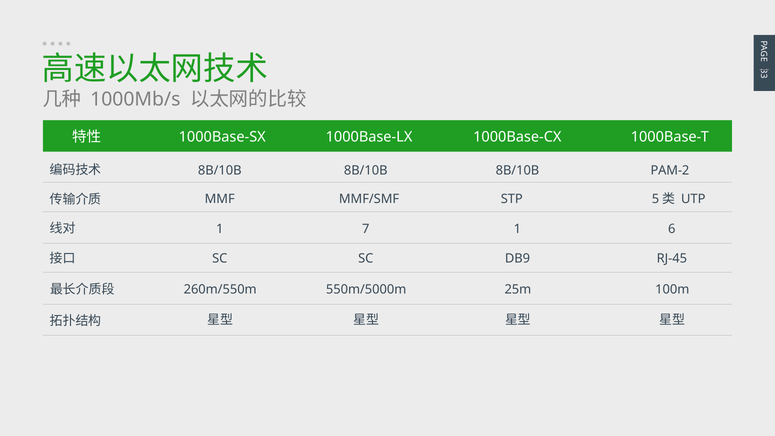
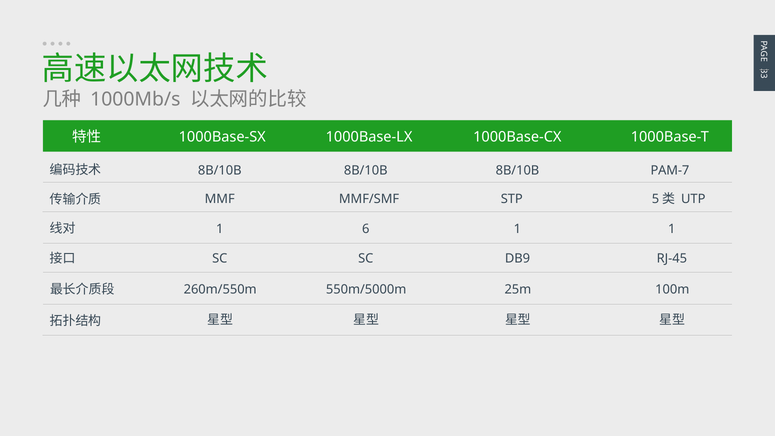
PAM-2: PAM-2 -> PAM-7 (670, 171)
7: 7 -> 6 (366, 229)
1 6: 6 -> 1 (672, 229)
